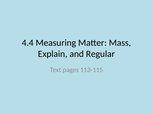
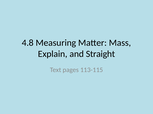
4.4: 4.4 -> 4.8 (28, 43)
Regular: Regular -> Straight (100, 54)
